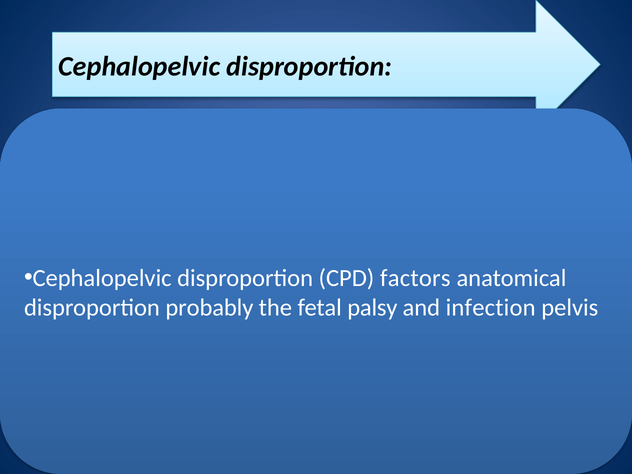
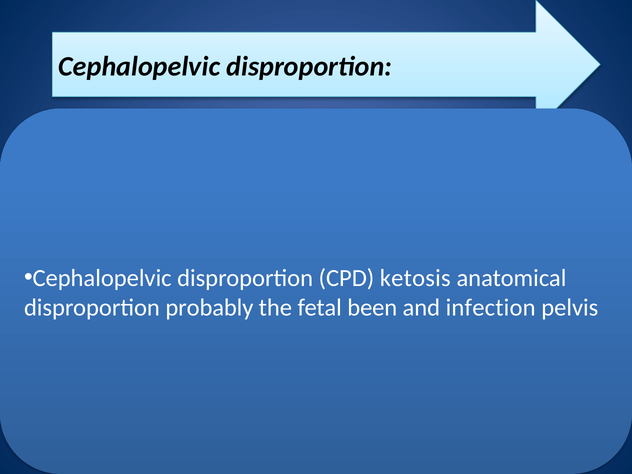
factors: factors -> ketosis (415, 278)
palsy: palsy -> been (372, 308)
